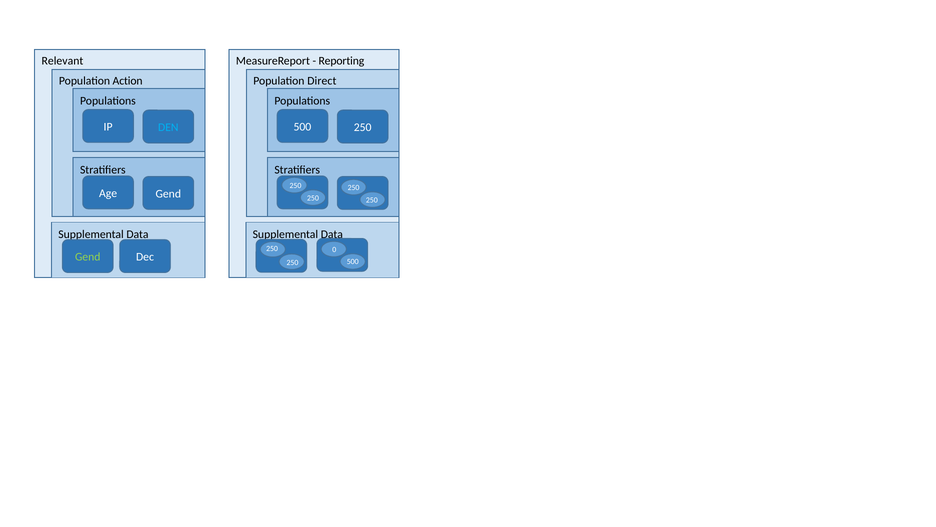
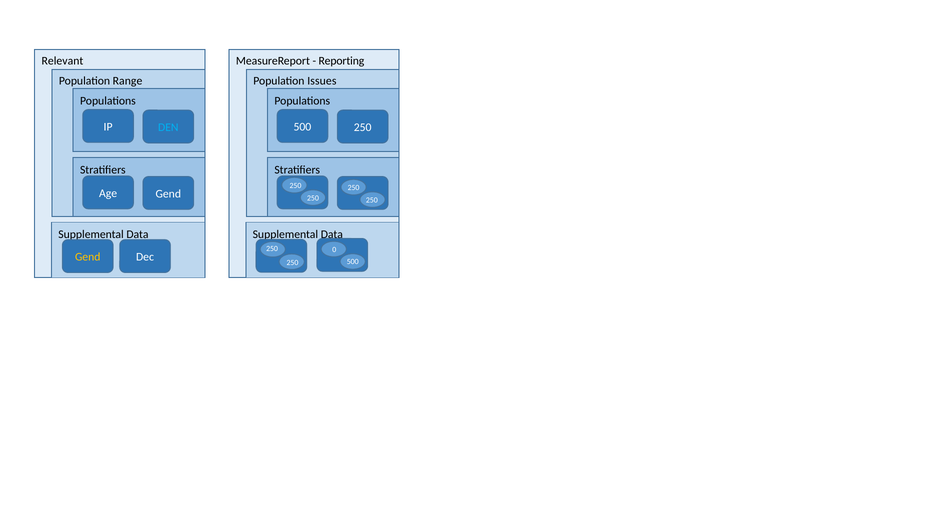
Action: Action -> Range (128, 81)
Direct: Direct -> Issues (322, 81)
Gend colour: light green -> yellow (88, 257)
